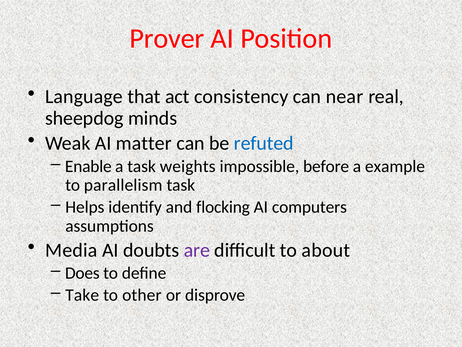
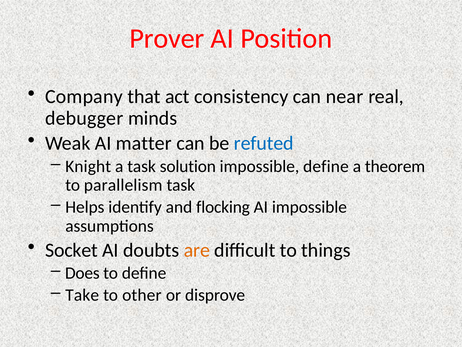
Language: Language -> Company (84, 96)
sheepdog: sheepdog -> debugger (84, 118)
Enable: Enable -> Knight (88, 166)
weights: weights -> solution (188, 166)
impossible before: before -> define (326, 166)
example: example -> theorem (395, 166)
AI computers: computers -> impossible (309, 207)
Media: Media -> Socket (71, 250)
are colour: purple -> orange (197, 250)
about: about -> things (326, 250)
